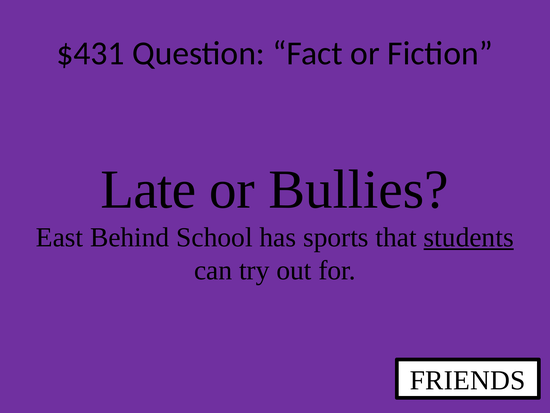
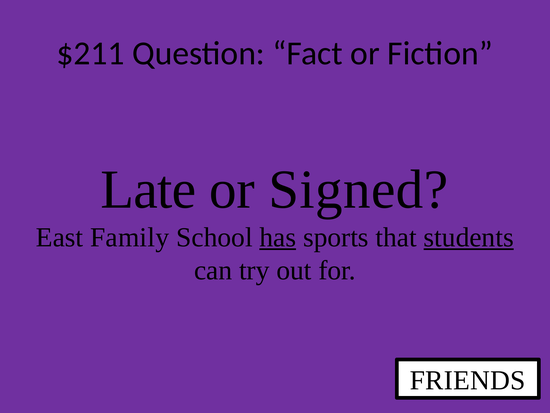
$431: $431 -> $211 (91, 53)
Bullies: Bullies -> Signed (358, 189)
Behind: Behind -> Family (130, 237)
has underline: none -> present (278, 237)
